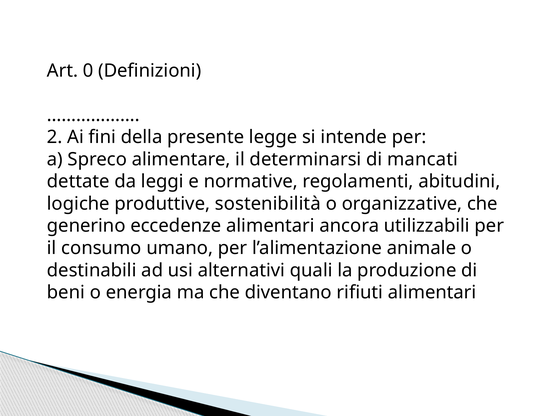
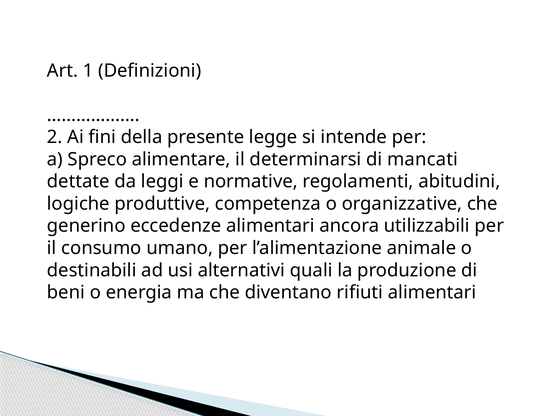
0: 0 -> 1 (88, 71)
sostenibilità: sostenibilità -> competenza (268, 204)
